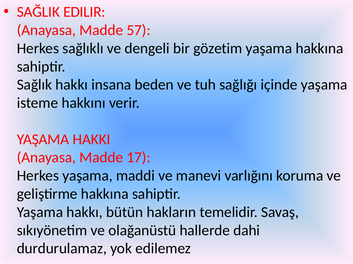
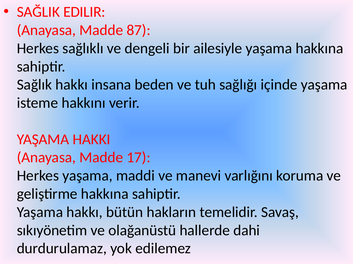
57: 57 -> 87 (139, 30)
gözetim: gözetim -> ailesiyle (218, 48)
